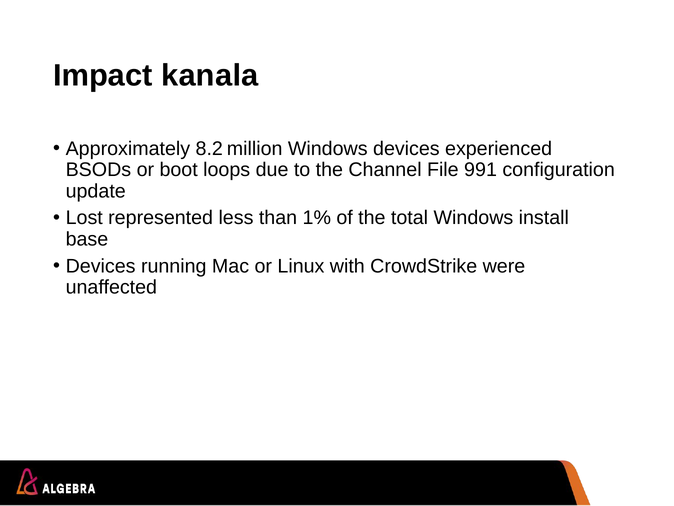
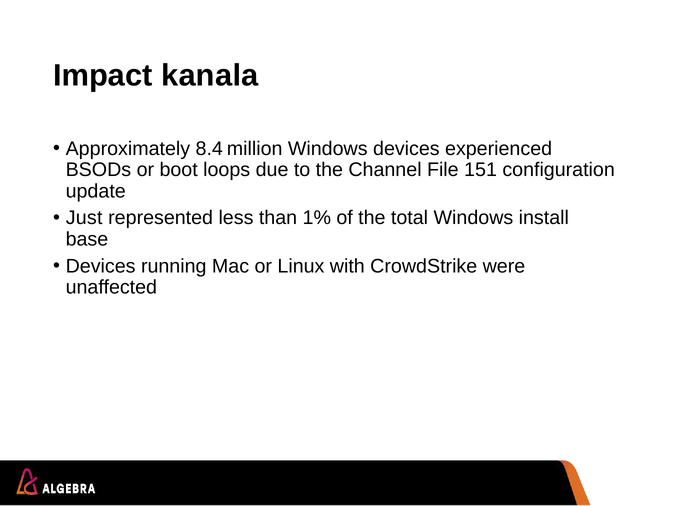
8.2: 8.2 -> 8.4 (209, 148)
991: 991 -> 151 (481, 170)
Lost: Lost -> Just (84, 218)
